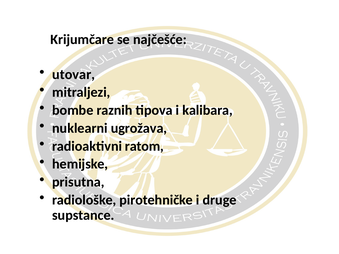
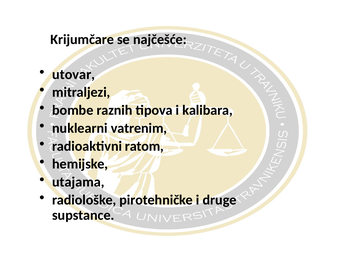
ugrožava: ugrožava -> vatrenim (139, 128)
prisutna: prisutna -> utajama (78, 182)
